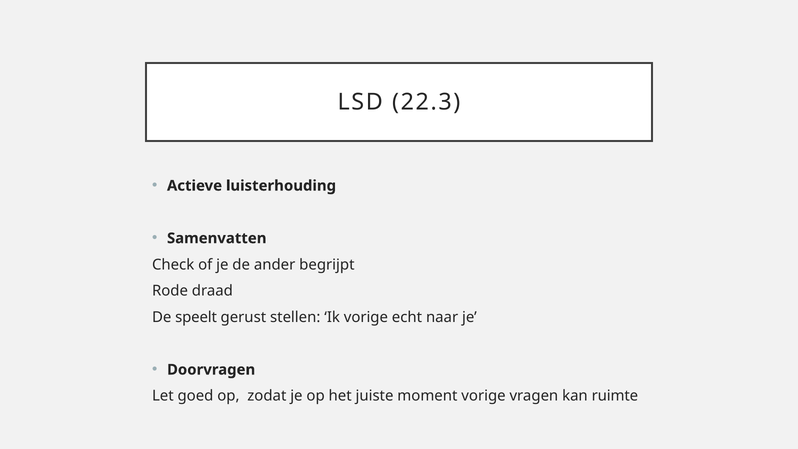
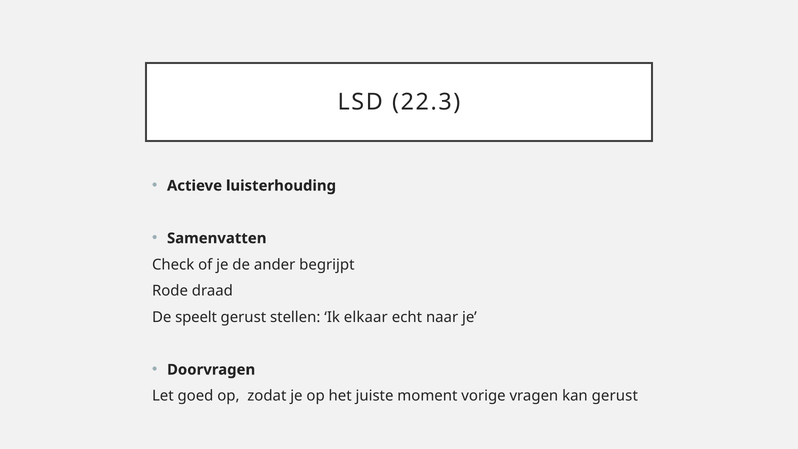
Ik vorige: vorige -> elkaar (366, 317)
kan ruimte: ruimte -> gerust (615, 396)
